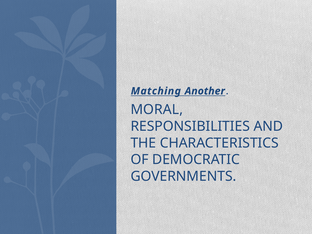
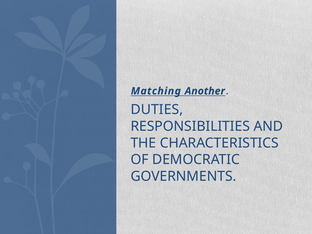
MORAL: MORAL -> DUTIES (157, 110)
